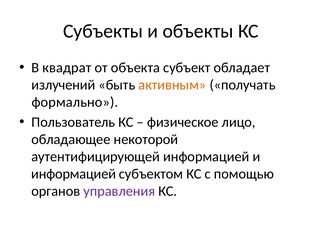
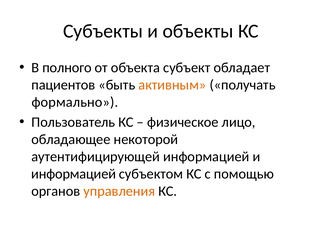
квадрат: квадрат -> полного (67, 68)
излучений: излучений -> пациентов (63, 85)
управления colour: purple -> orange (119, 191)
